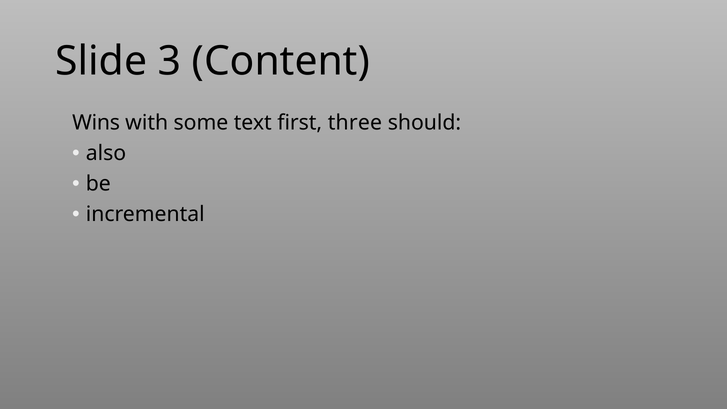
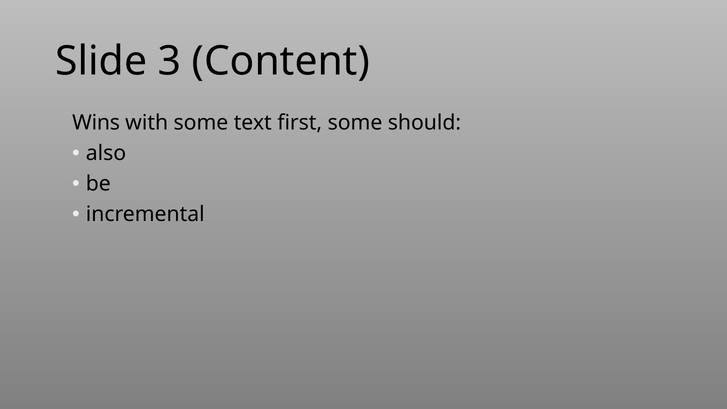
first three: three -> some (355, 123)
